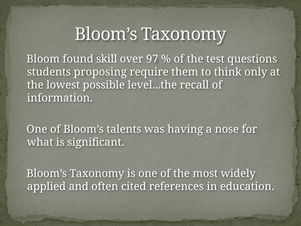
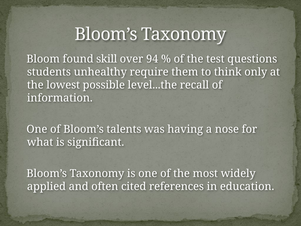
97: 97 -> 94 (152, 59)
proposing: proposing -> unhealthy (100, 72)
